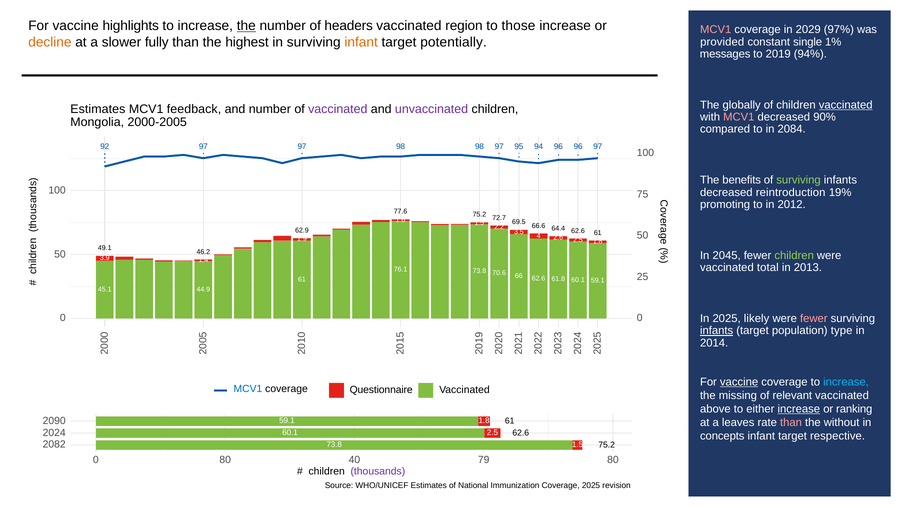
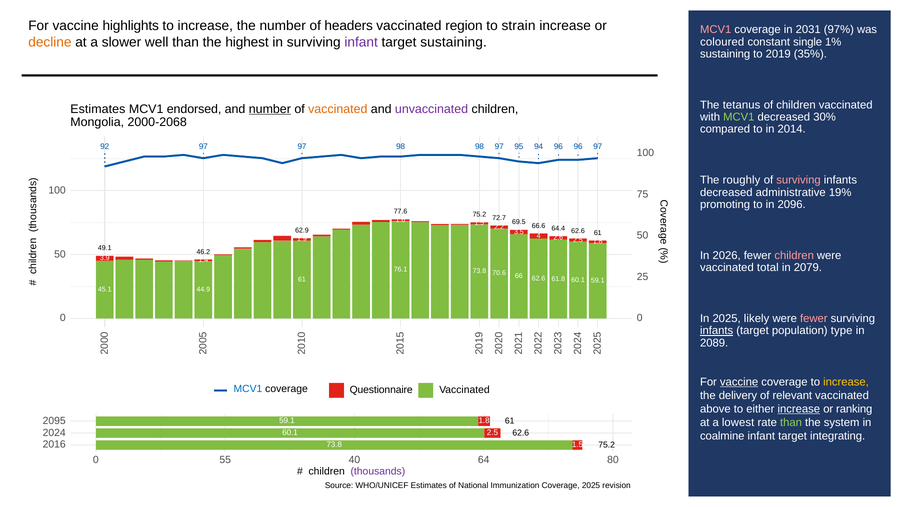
the underline: present -> none (246, 26)
those: those -> strain (518, 26)
2029: 2029 -> 2031 (808, 30)
fully: fully -> well (157, 42)
infant colour: orange -> purple (361, 42)
target potentially: potentially -> sustaining (454, 42)
provided: provided -> coloured (722, 42)
messages: messages -> sustaining (725, 54)
94%: 94% -> 35% (810, 54)
globally: globally -> tetanus (742, 105)
vaccinated underline: present -> none (846, 105)
feedback: feedback -> endorsed (194, 109)
number underline: none -> present (270, 109)
vaccinated colour: purple -> orange (338, 109)
MCV1 colour: pink -> light green (739, 117)
90%: 90% -> 30% (825, 117)
2000-2005: 2000-2005 -> 2000-2068 (157, 122)
2084: 2084 -> 2014 (792, 129)
benefits: benefits -> roughly (742, 180)
surviving colour: light green -> pink (799, 180)
reintroduction: reintroduction -> administrative (791, 192)
2012: 2012 -> 2096 (792, 205)
2045: 2045 -> 2026 (727, 256)
children colour: light green -> pink (794, 256)
2013: 2013 -> 2079 (808, 268)
2014: 2014 -> 2089 (714, 343)
increase colour: light blue -> yellow (846, 382)
missing: missing -> delivery (738, 396)
2090: 2090 -> 2095 (54, 421)
leaves: leaves -> lowest (738, 423)
than colour: pink -> light green (791, 423)
without: without -> system (842, 423)
concepts: concepts -> coalmine (722, 436)
respective: respective -> integrating (838, 436)
2082: 2082 -> 2016 (54, 445)
0 80: 80 -> 55 (225, 460)
79: 79 -> 64 (484, 460)
